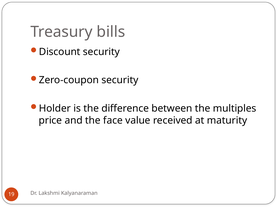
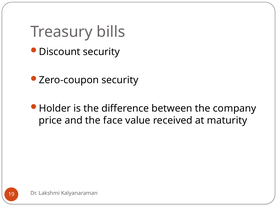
multiples: multiples -> company (235, 109)
